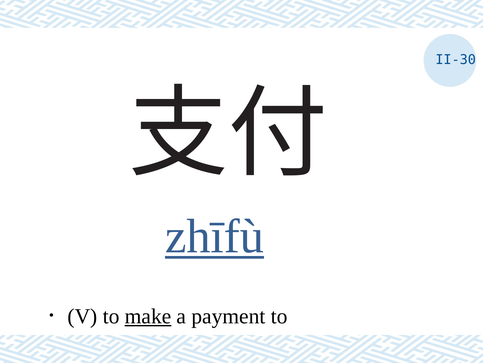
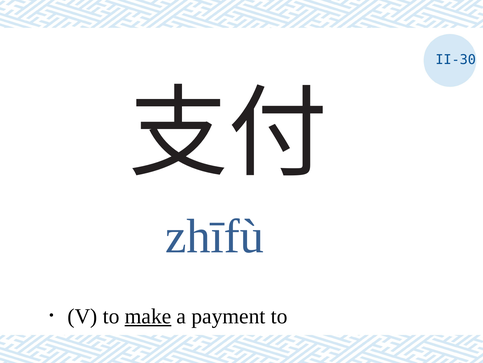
zhīfù underline: present -> none (215, 236)
